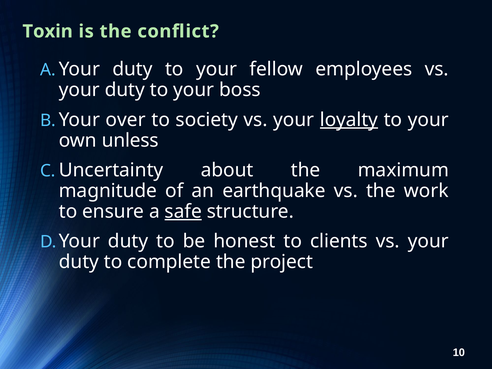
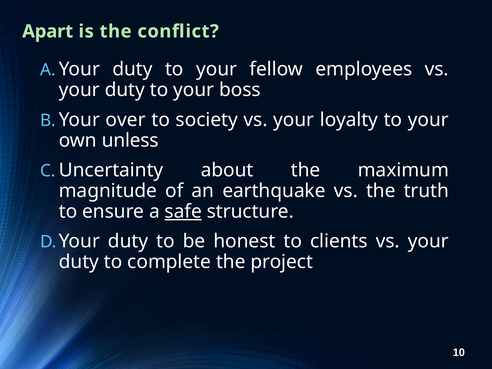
Toxin: Toxin -> Apart (48, 31)
loyalty underline: present -> none (349, 120)
work: work -> truth (426, 191)
